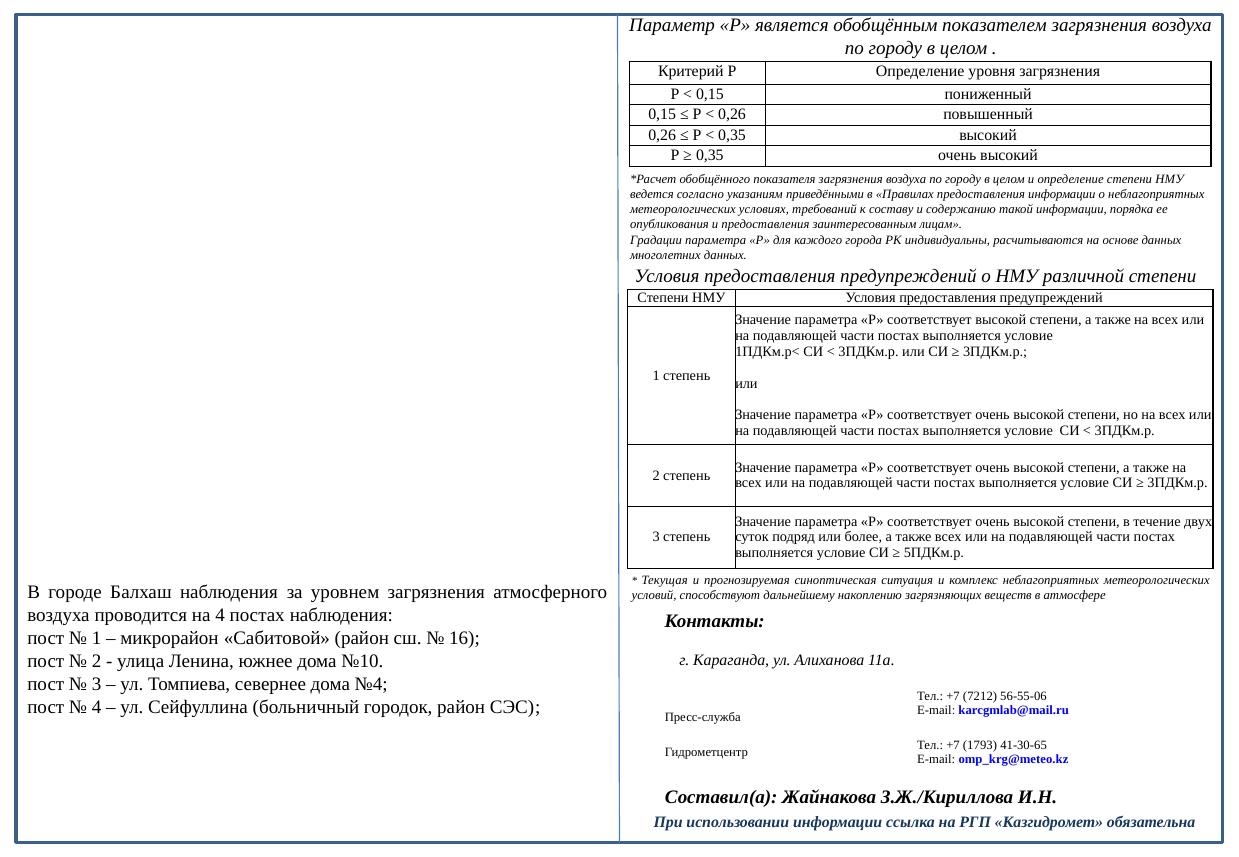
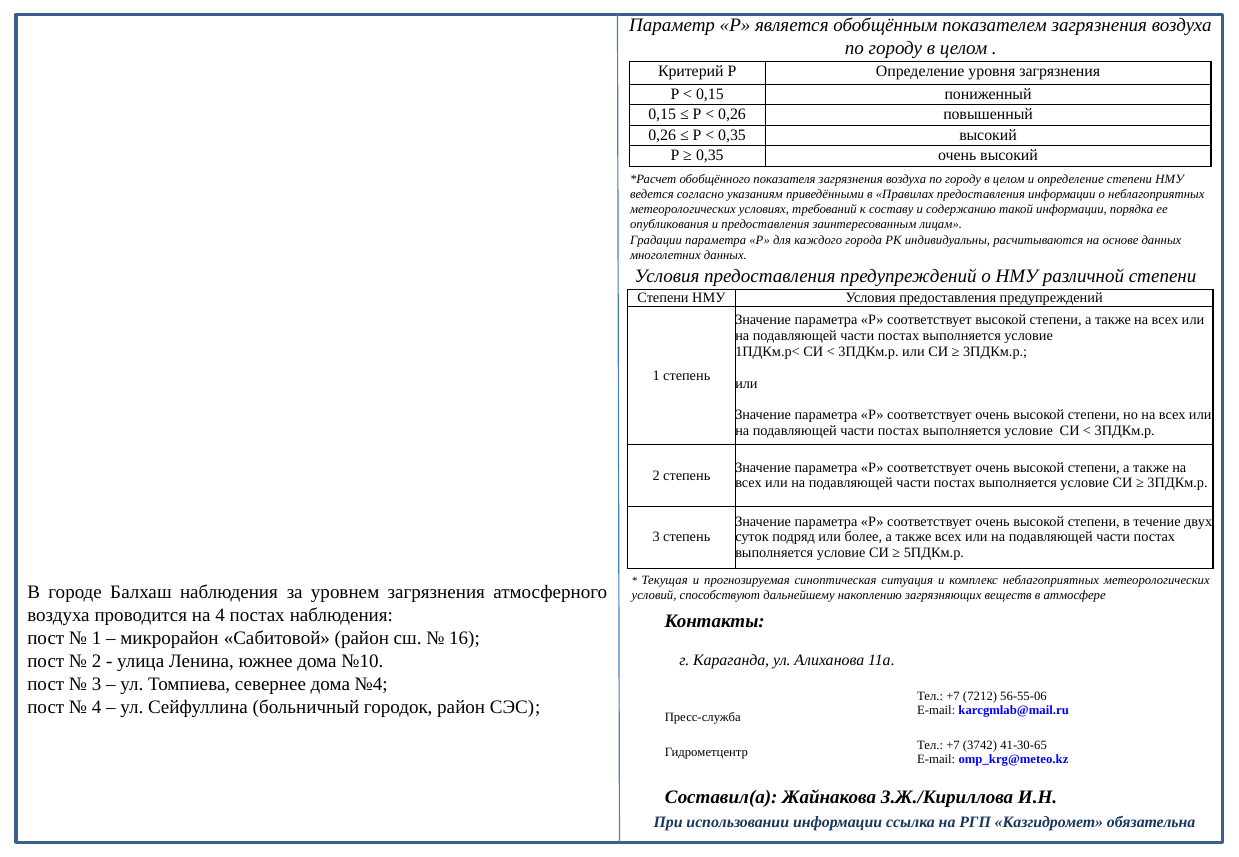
1793: 1793 -> 3742 (980, 746)
